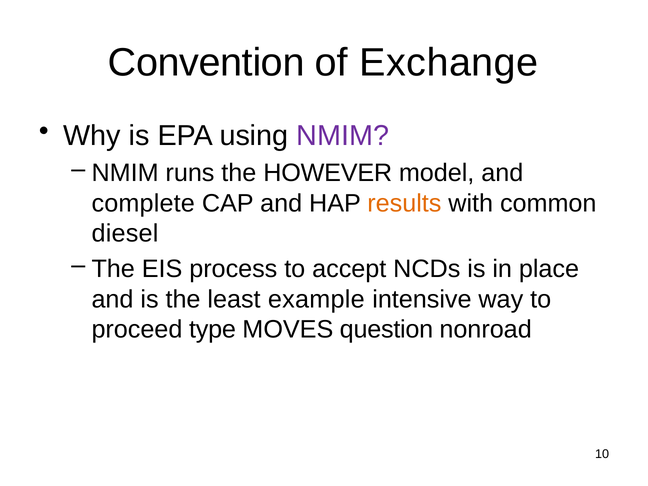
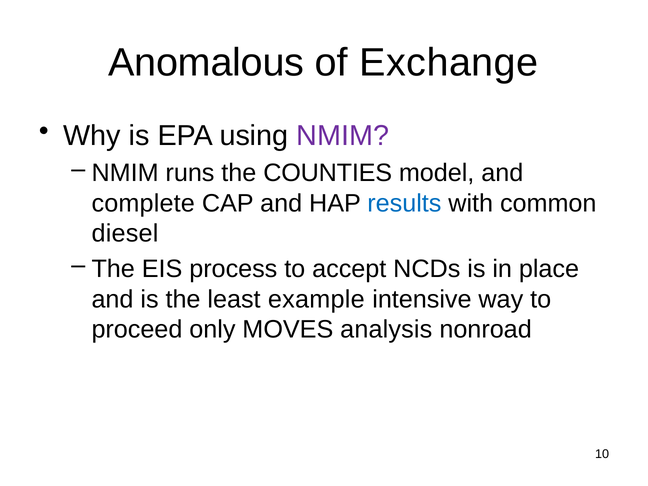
Convention: Convention -> Anomalous (206, 63)
HOWEVER: HOWEVER -> COUNTIES (328, 173)
results colour: orange -> blue (404, 203)
type: type -> only (212, 329)
question: question -> analysis (386, 329)
